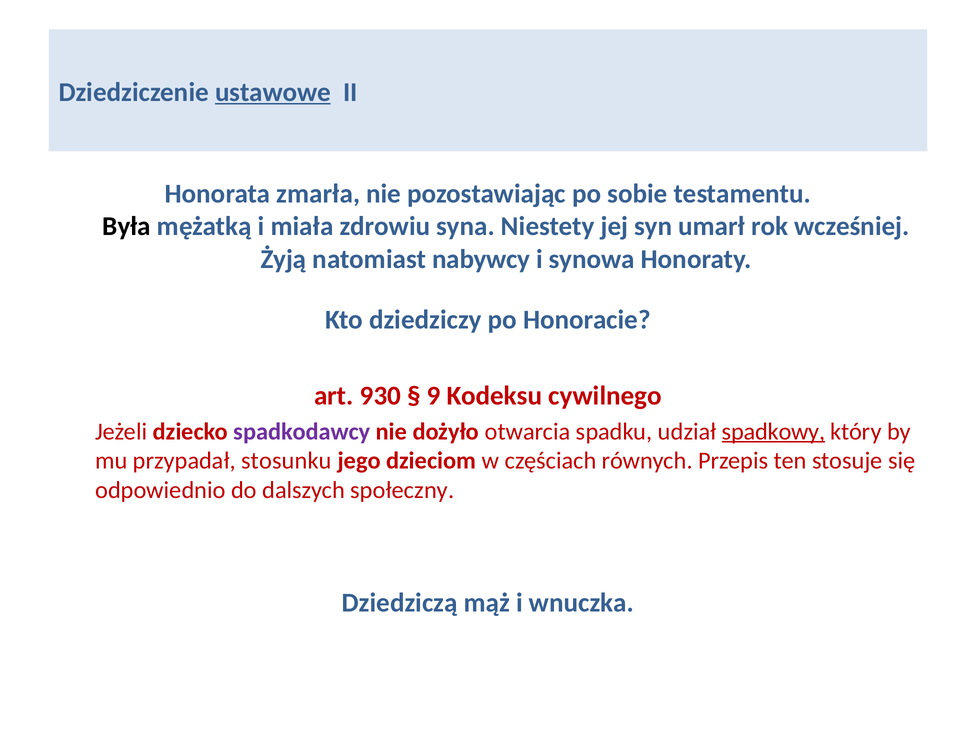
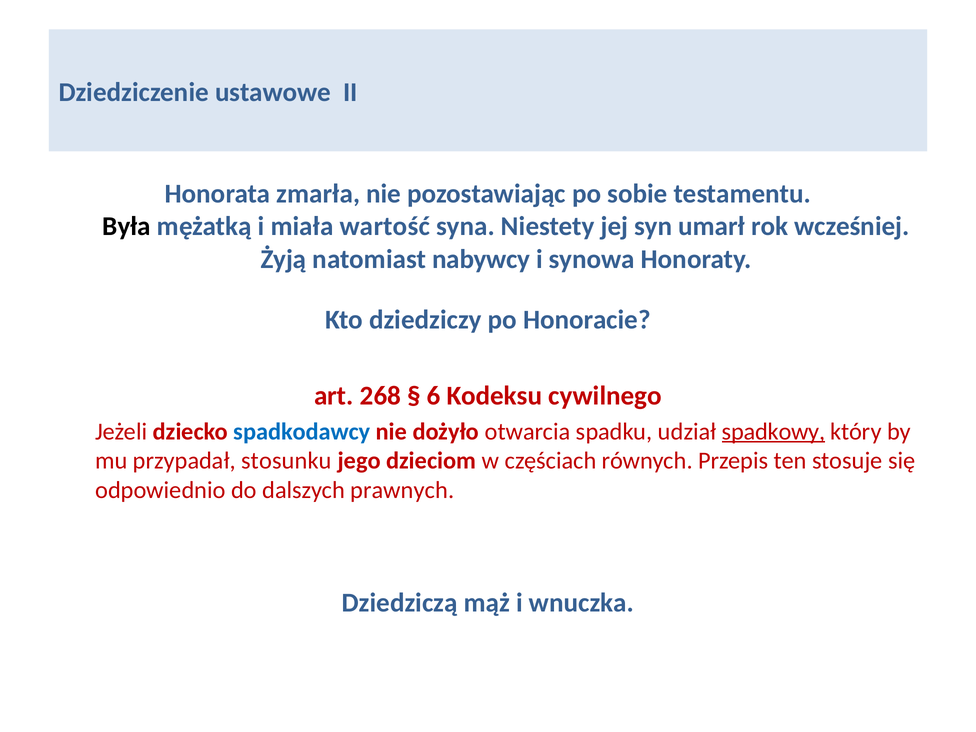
ustawowe underline: present -> none (273, 92)
zdrowiu: zdrowiu -> wartość (385, 226)
930: 930 -> 268 (380, 396)
9: 9 -> 6 (434, 396)
spadkodawcy colour: purple -> blue (302, 431)
społeczny: społeczny -> prawnych (402, 490)
